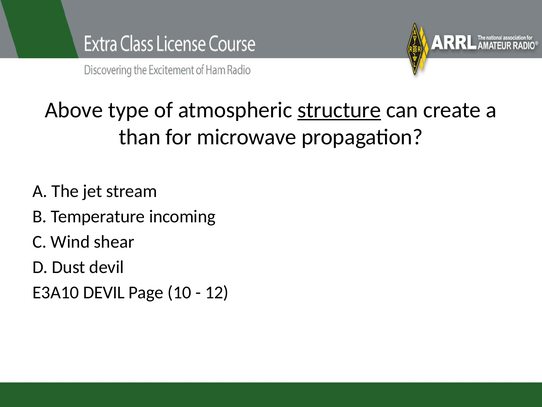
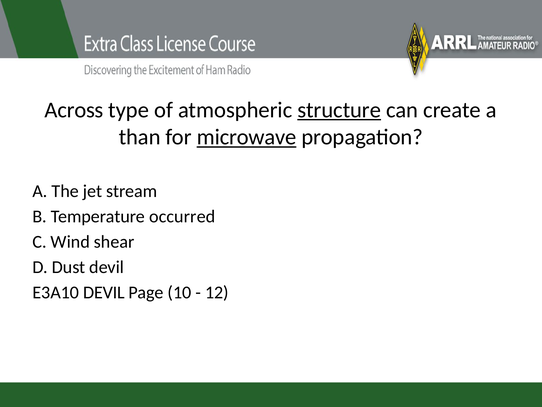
Above: Above -> Across (74, 110)
microwave underline: none -> present (247, 137)
incoming: incoming -> occurred (182, 216)
